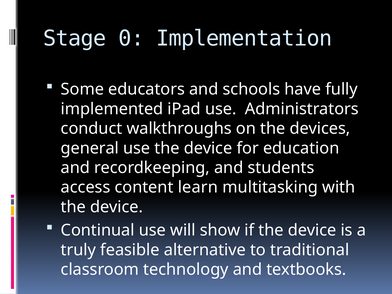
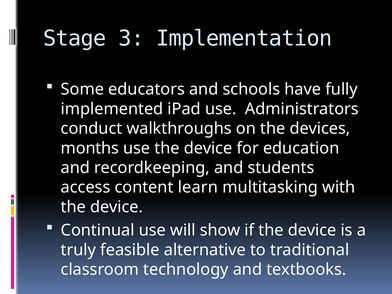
0: 0 -> 3 (131, 38)
general: general -> months (90, 148)
